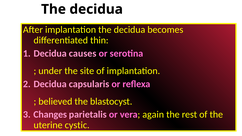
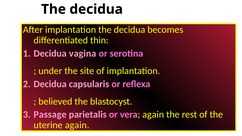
causes: causes -> vagina (83, 53)
Changes: Changes -> Passage (50, 115)
uterine cystic: cystic -> again (77, 125)
